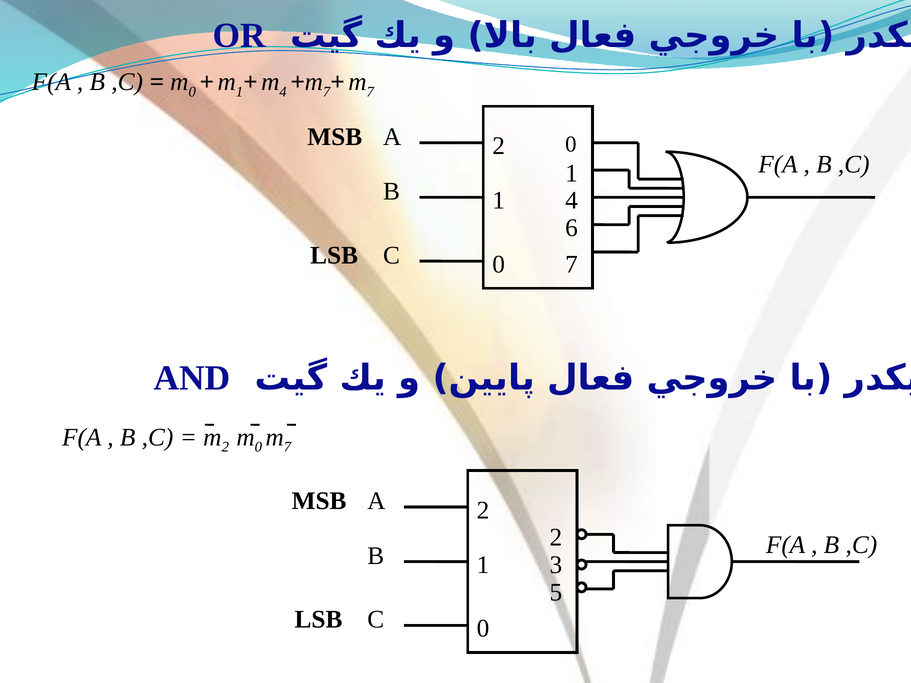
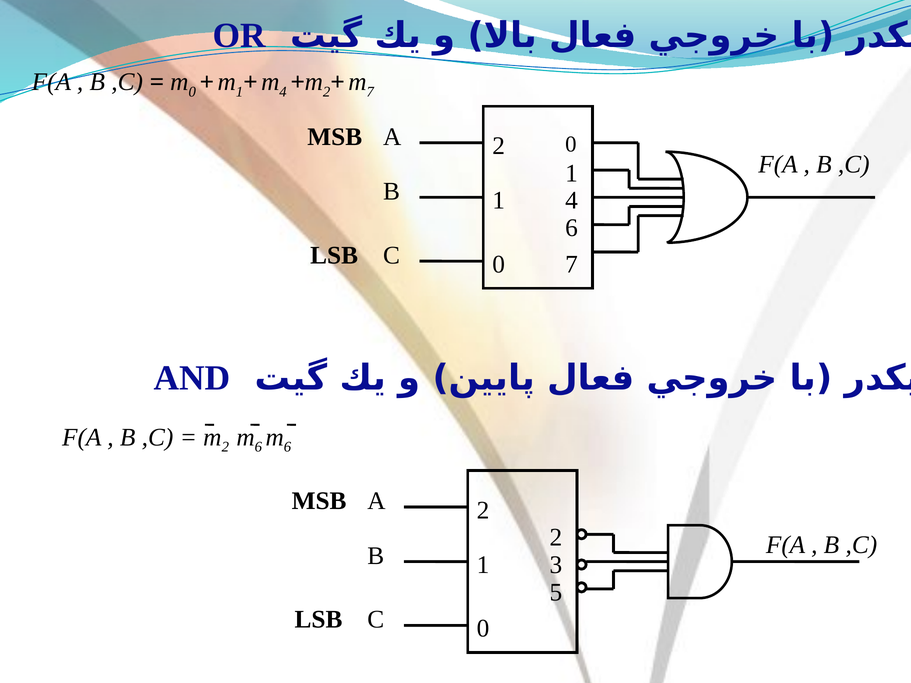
7: 7 -> 2 (327, 92)
0: 0 -> 6 (258, 447)
7: 7 -> 6 (287, 447)
